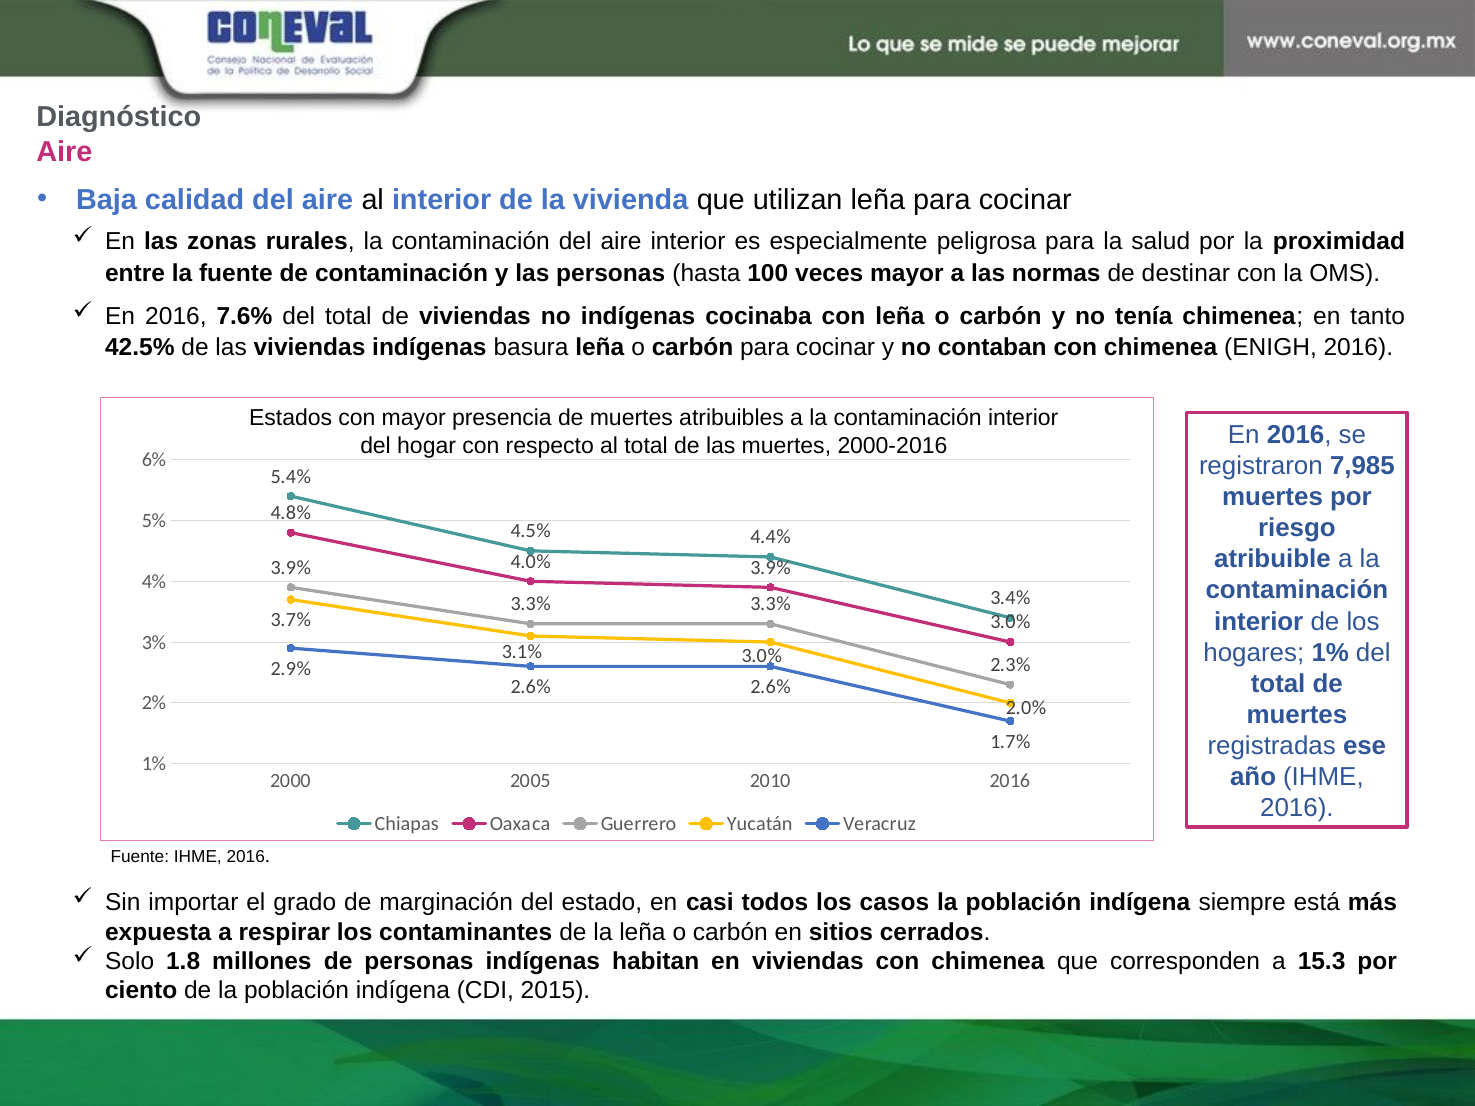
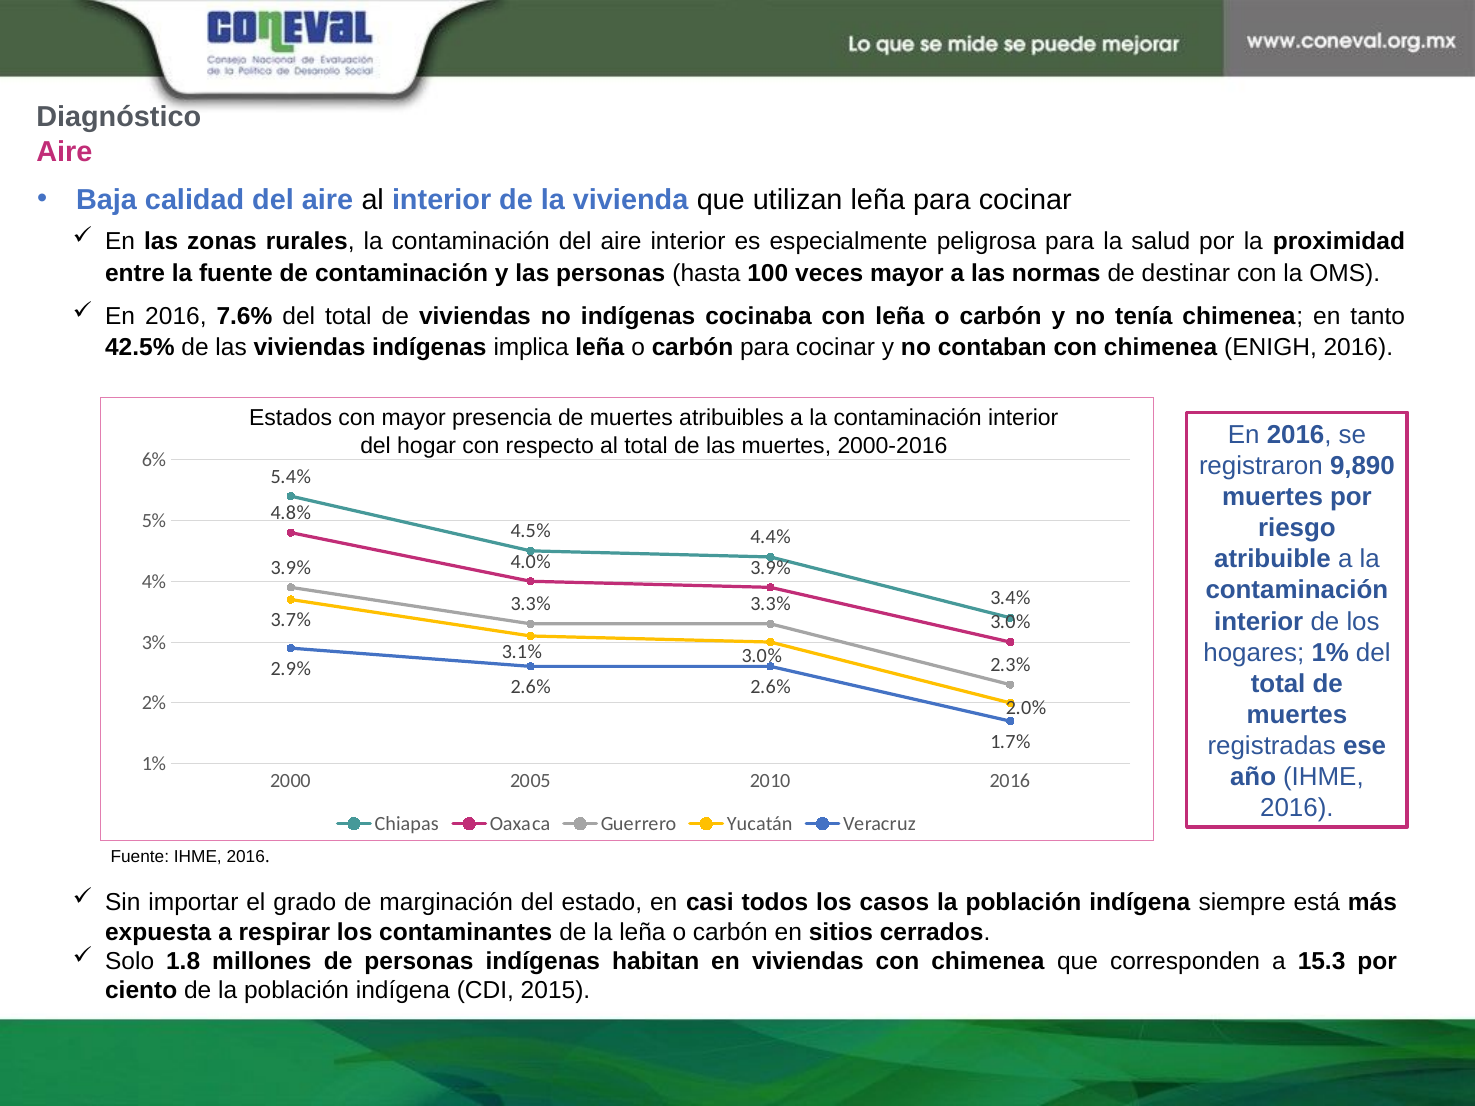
basura: basura -> implica (531, 348)
7,985: 7,985 -> 9,890 (1362, 466)
